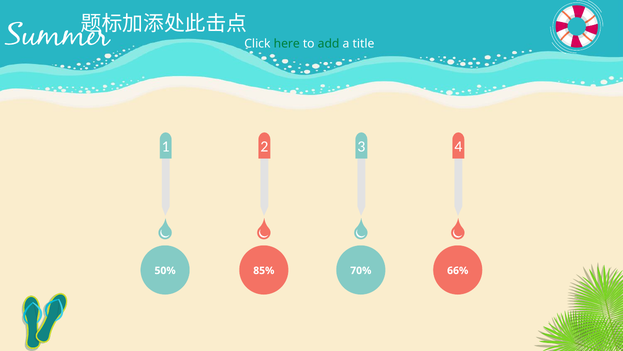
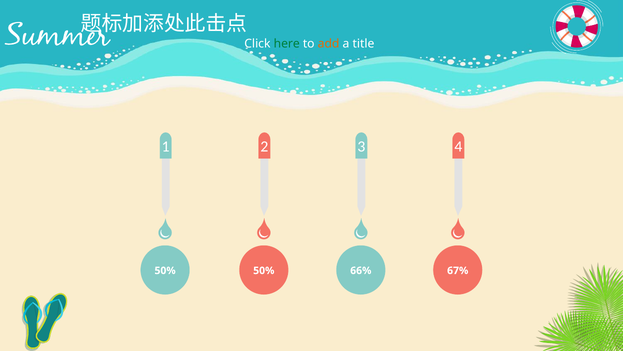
add colour: green -> orange (329, 44)
85%: 85% -> 50% (264, 270)
70%: 70% -> 66% (361, 270)
66%: 66% -> 67% (458, 270)
